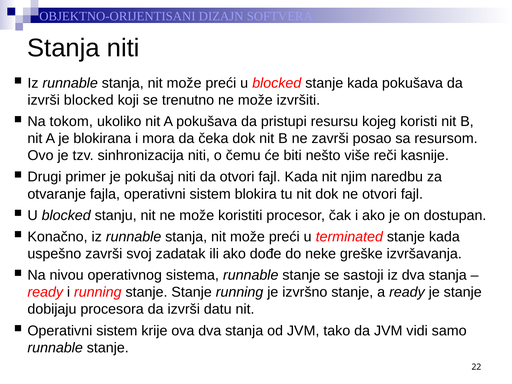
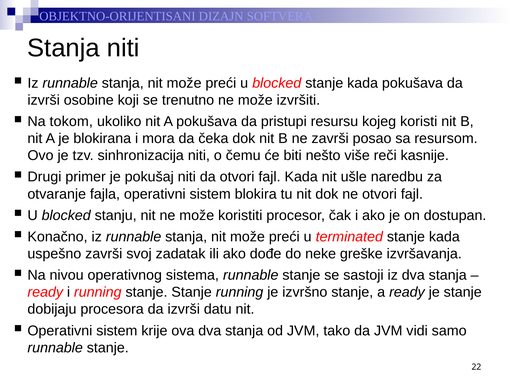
izvrši blocked: blocked -> osobine (89, 100)
njim: njim -> ušle (354, 177)
